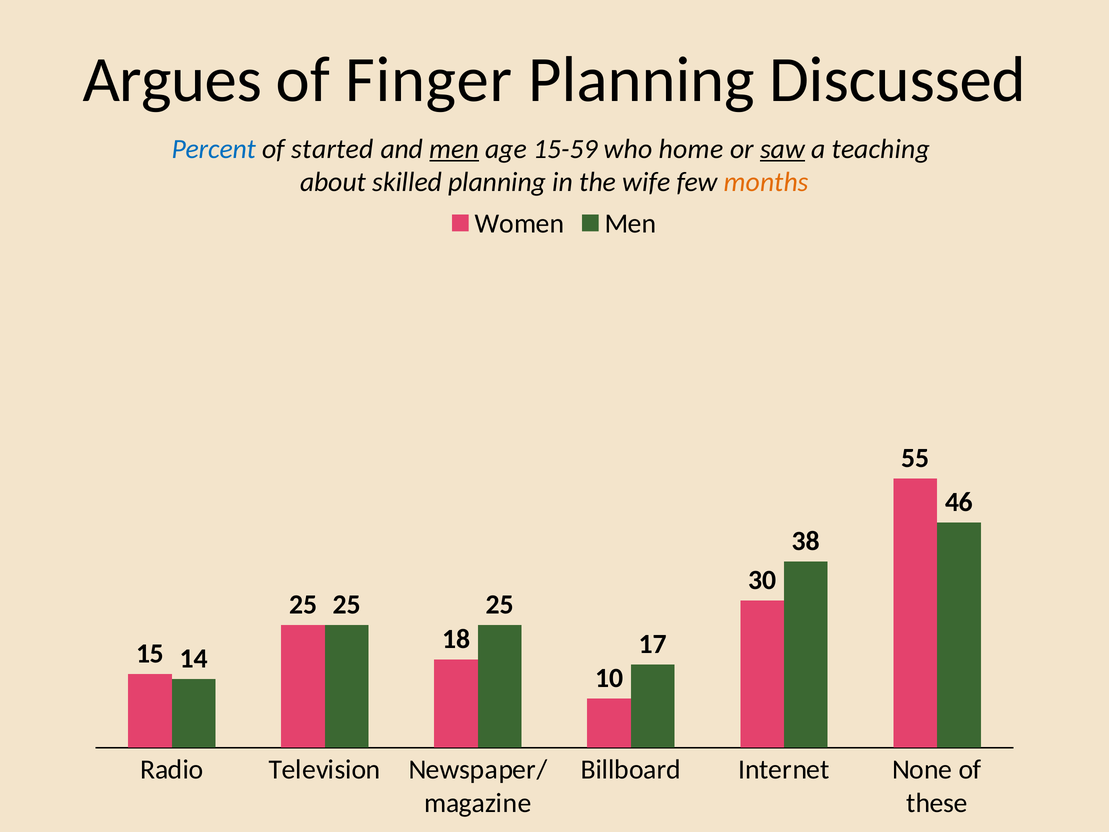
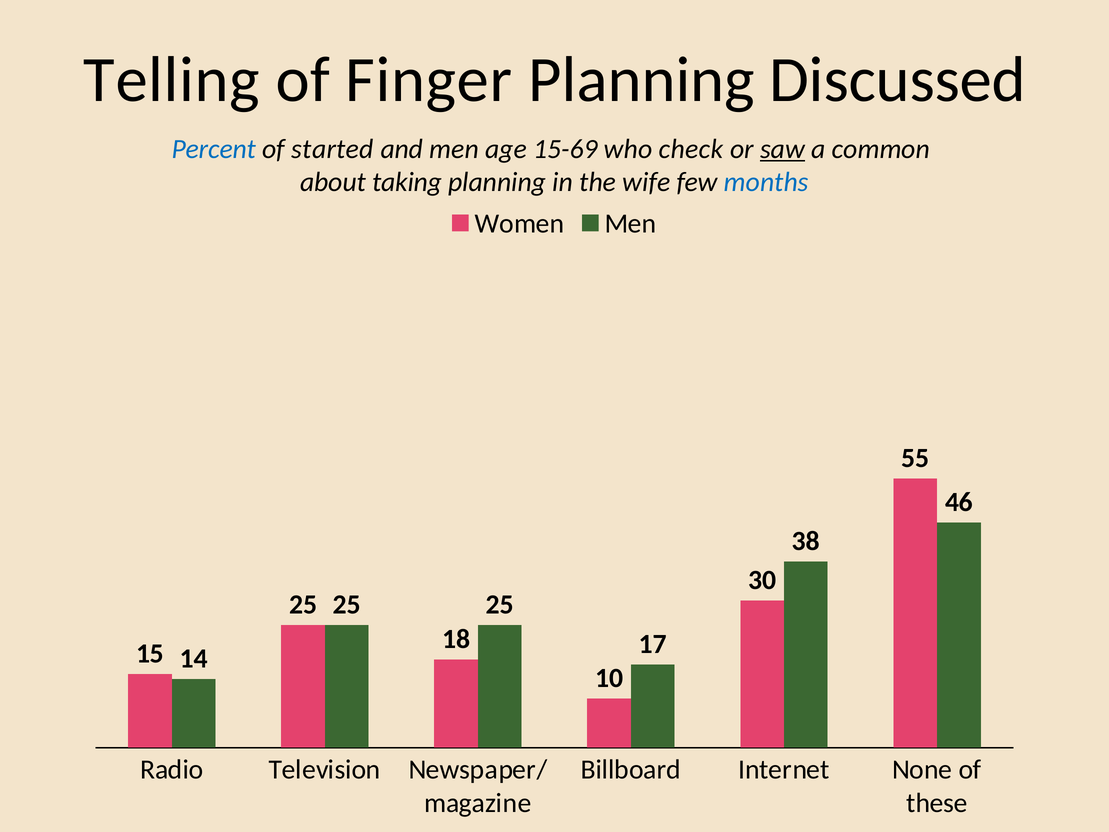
Argues: Argues -> Telling (172, 80)
men underline: present -> none (454, 149)
15-59: 15-59 -> 15-69 (565, 149)
home: home -> check (691, 149)
teaching: teaching -> common (881, 149)
skilled: skilled -> taking (407, 182)
months colour: orange -> blue (766, 182)
